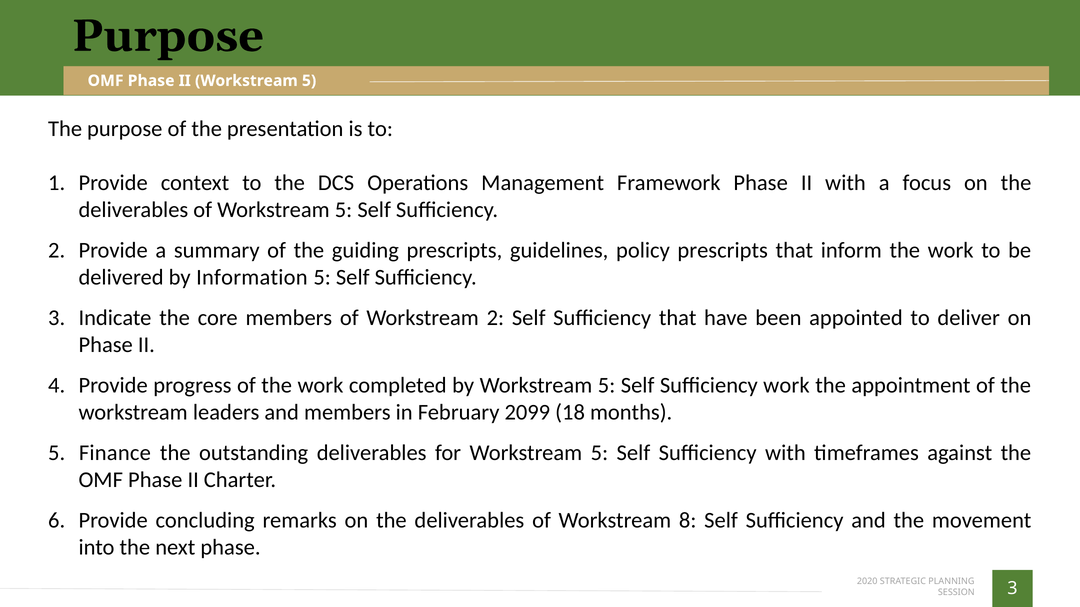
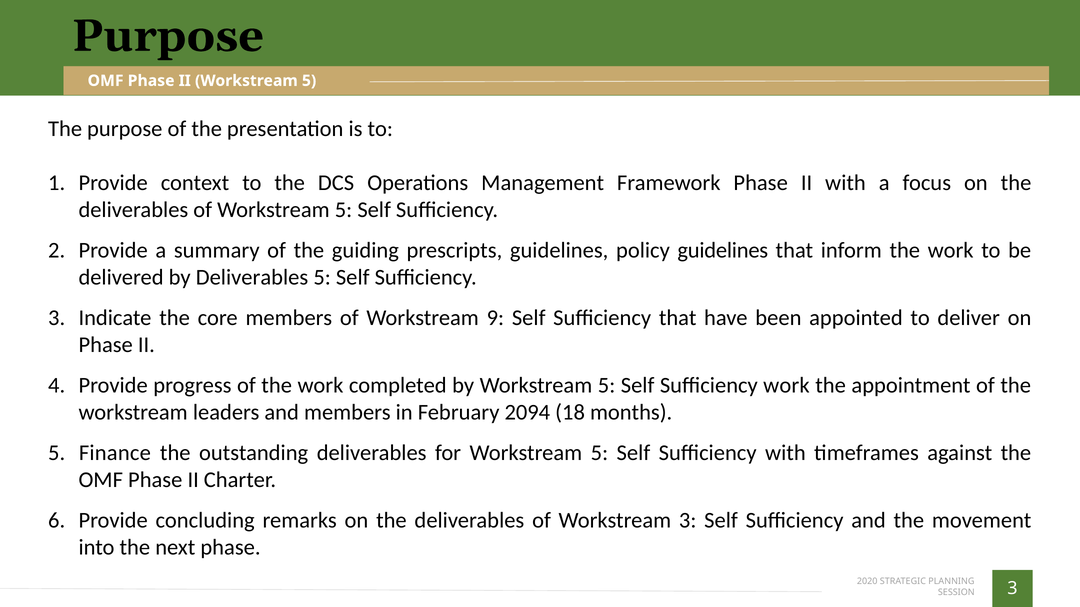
policy prescripts: prescripts -> guidelines (723, 251)
by Information: Information -> Deliverables (252, 278)
Workstream 2: 2 -> 9 (495, 318)
2099: 2099 -> 2094 (527, 413)
Workstream 8: 8 -> 3 (688, 521)
